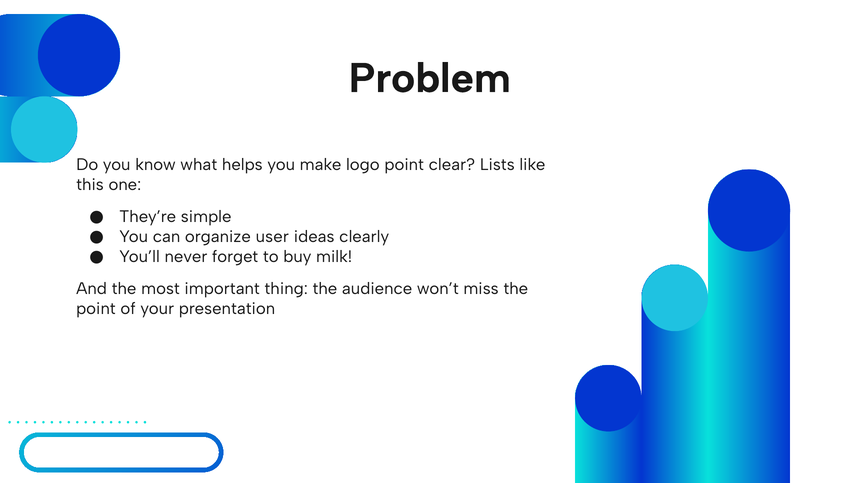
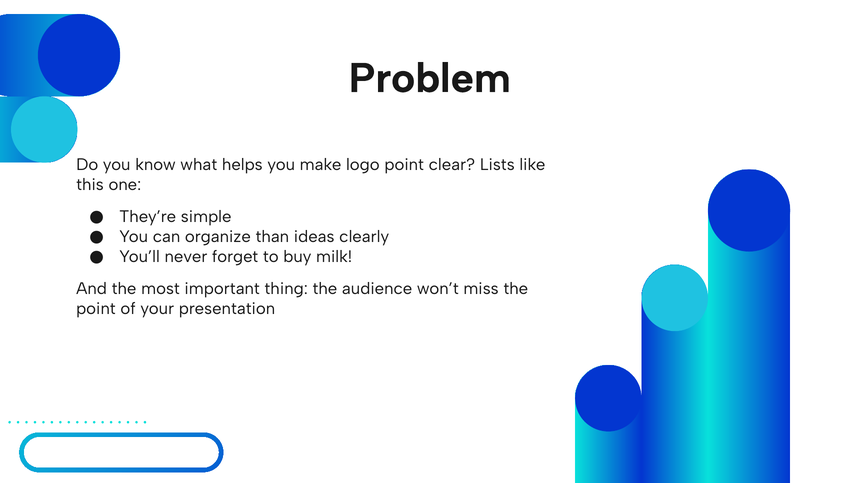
user: user -> than (272, 237)
